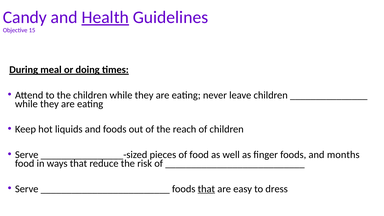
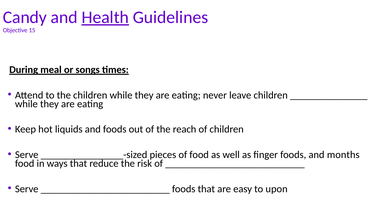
doing: doing -> songs (88, 70)
that underline: present -> none (206, 189)
dress: dress -> upon (277, 189)
